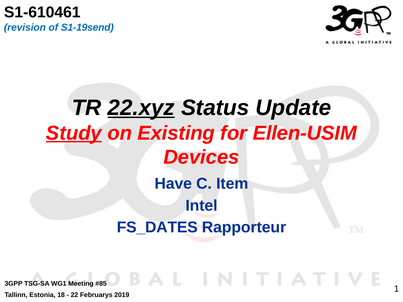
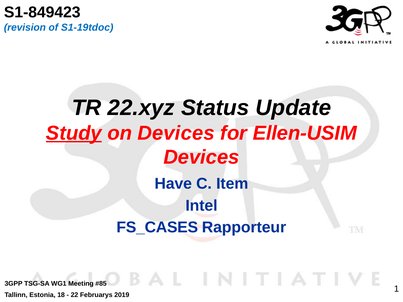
S1-610461: S1-610461 -> S1-849423 (42, 12)
S1-19send: S1-19send -> S1-19tdoc (87, 28)
22.xyz underline: present -> none (141, 108)
on Existing: Existing -> Devices (176, 133)
FS_DATES: FS_DATES -> FS_CASES (157, 228)
